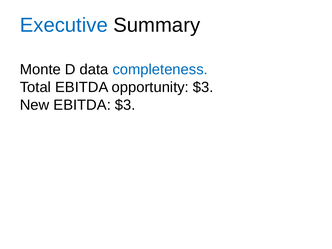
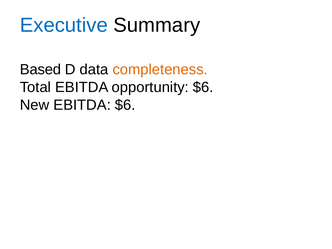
Monte: Monte -> Based (40, 70)
completeness colour: blue -> orange (160, 70)
opportunity $3: $3 -> $6 (203, 87)
EBITDA $3: $3 -> $6 (125, 105)
